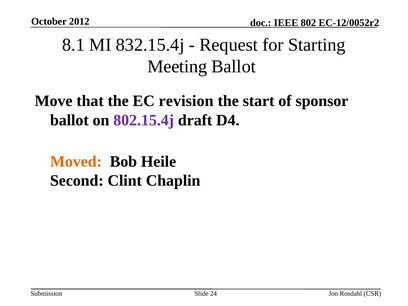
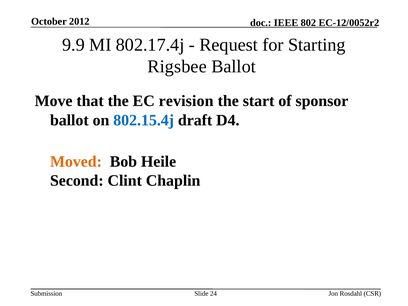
8.1: 8.1 -> 9.9 (73, 45)
832.15.4j: 832.15.4j -> 802.17.4j (150, 45)
Meeting: Meeting -> Rigsbee (177, 67)
802.15.4j colour: purple -> blue (144, 120)
